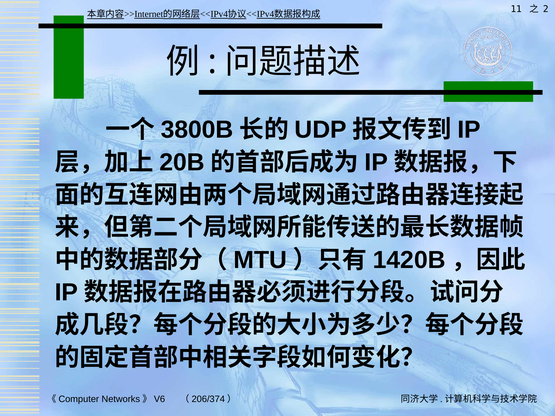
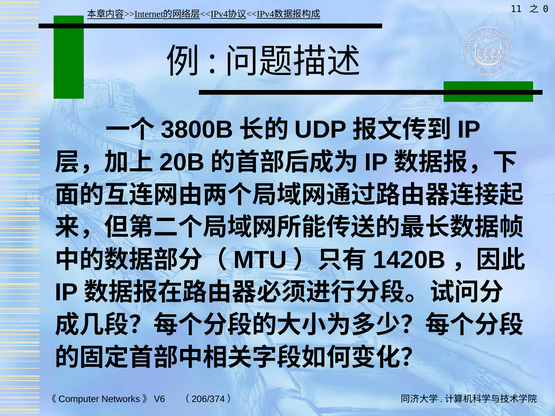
2: 2 -> 0 (546, 9)
